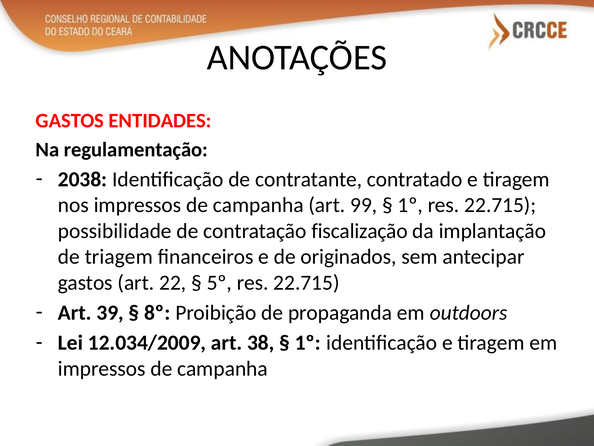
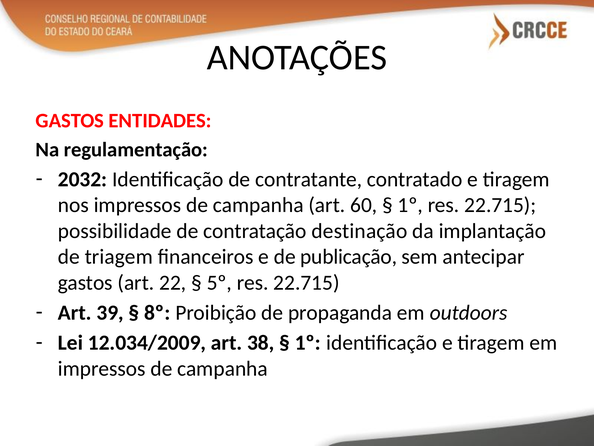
2038: 2038 -> 2032 (83, 179)
99: 99 -> 60 (364, 205)
fiscalização: fiscalização -> destinação (359, 231)
originados: originados -> publicação (349, 257)
